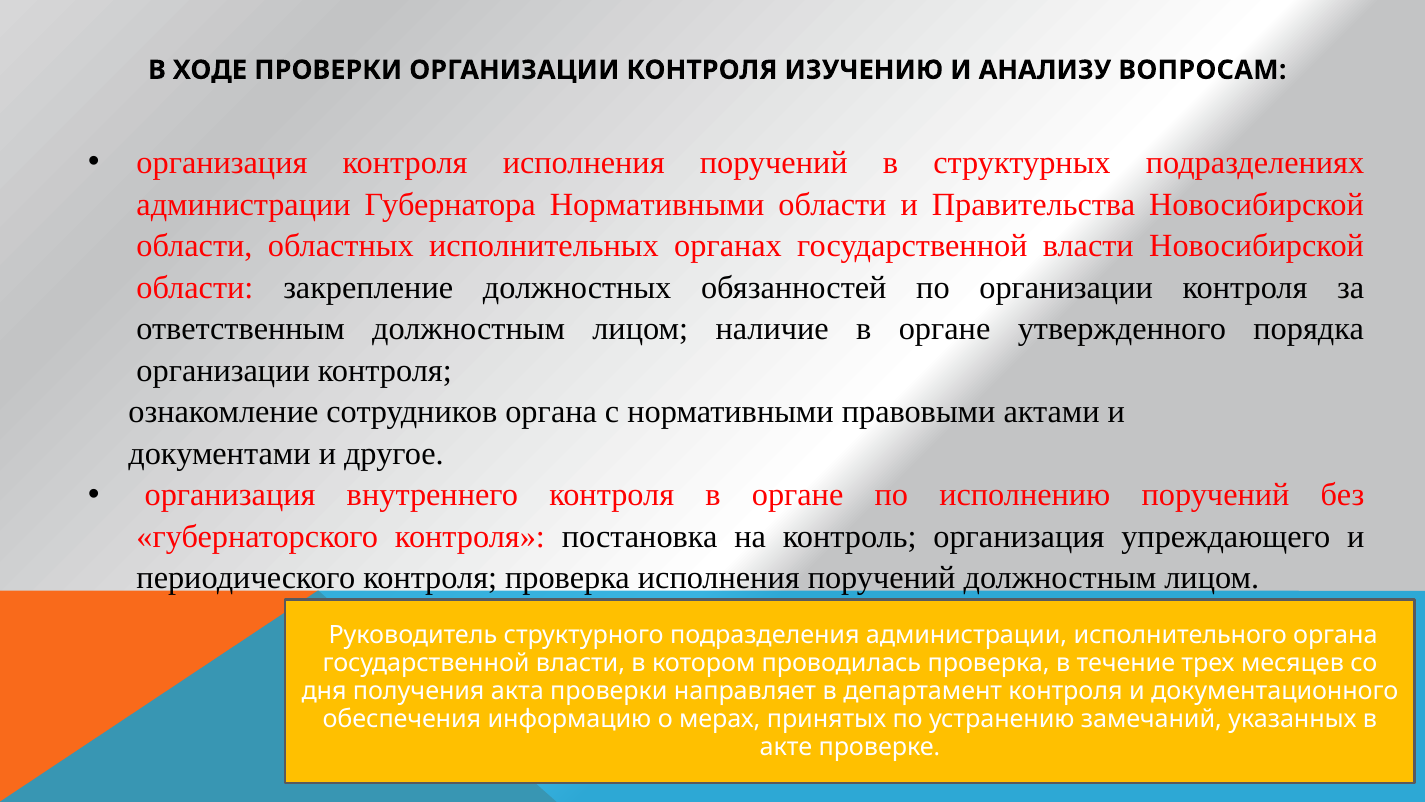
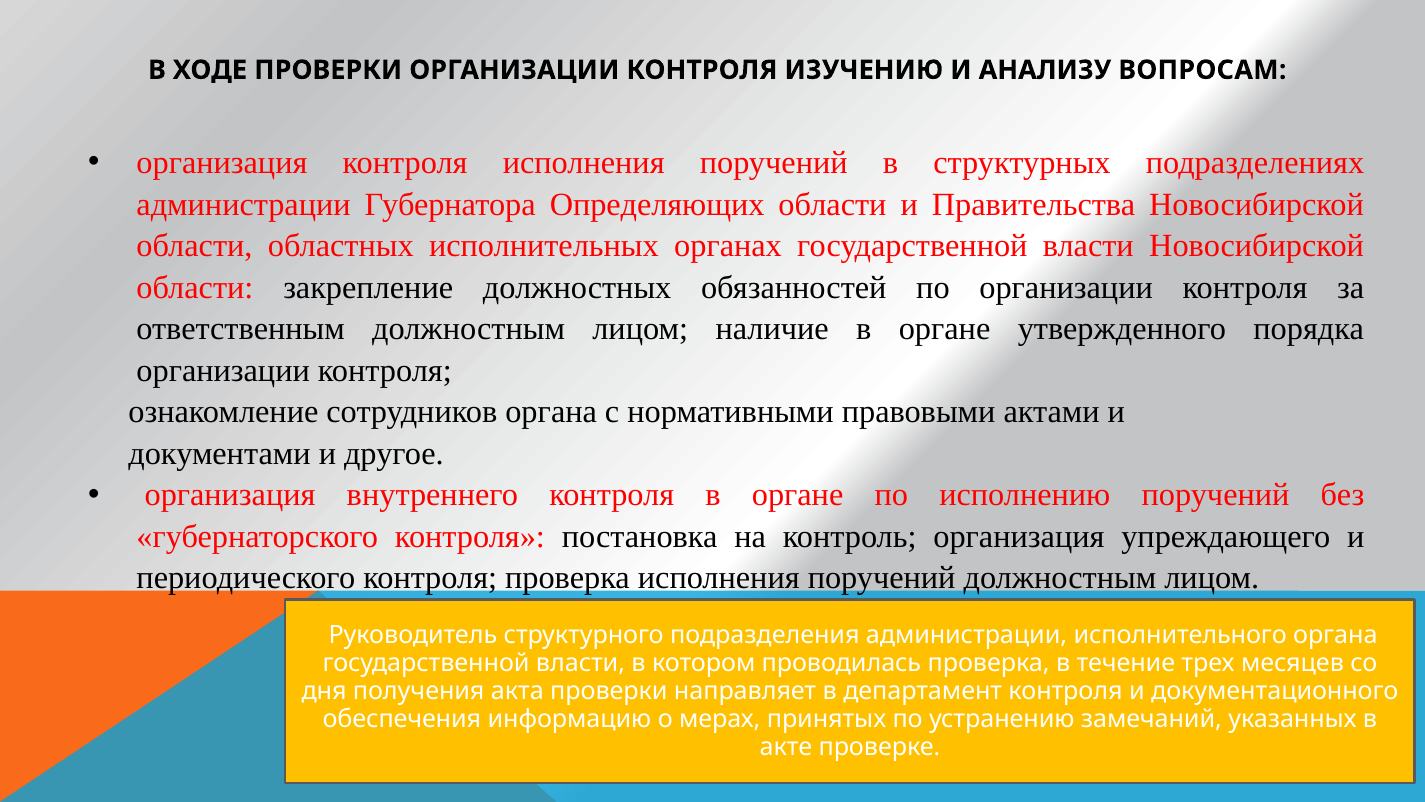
Губернатора Нормативными: Нормативными -> Определяющих (657, 204)
